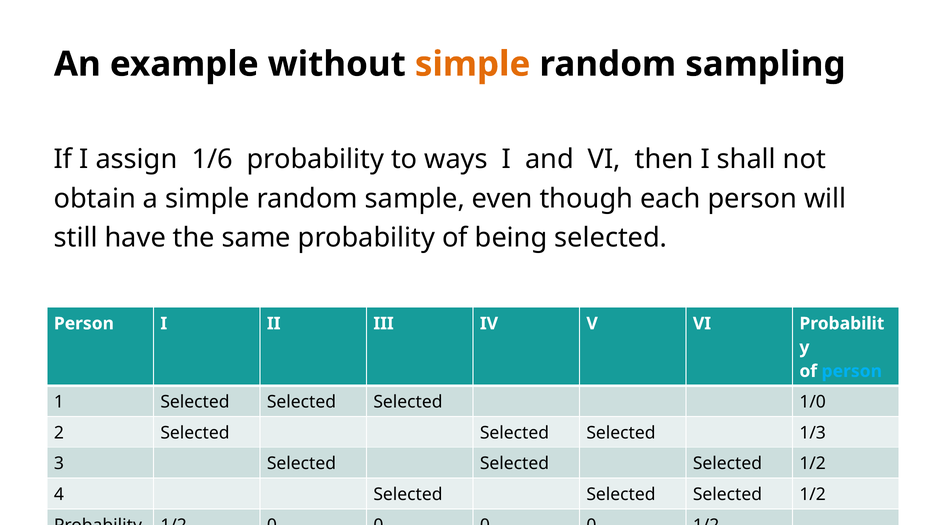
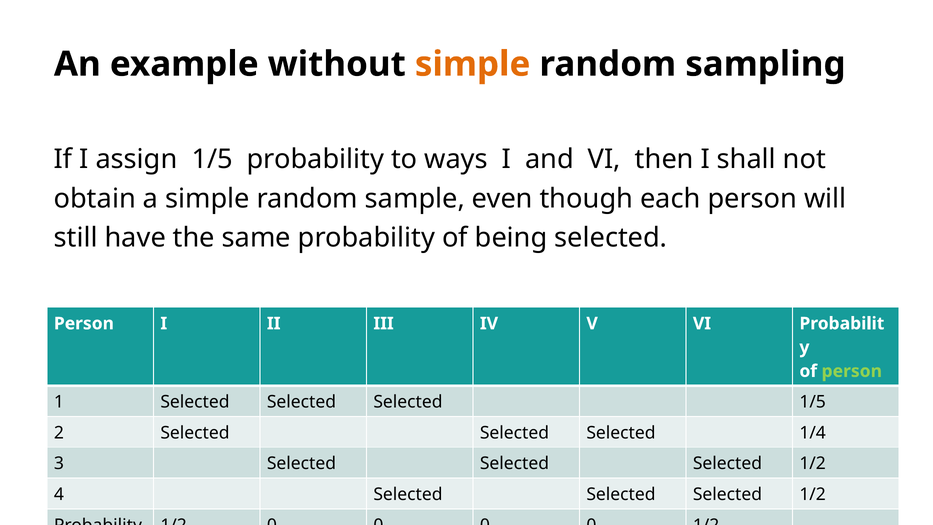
assign 1/6: 1/6 -> 1/5 (212, 159)
person colour: light blue -> light green (852, 371)
Selected 1/0: 1/0 -> 1/5 (813, 402)
1/3: 1/3 -> 1/4 (813, 433)
